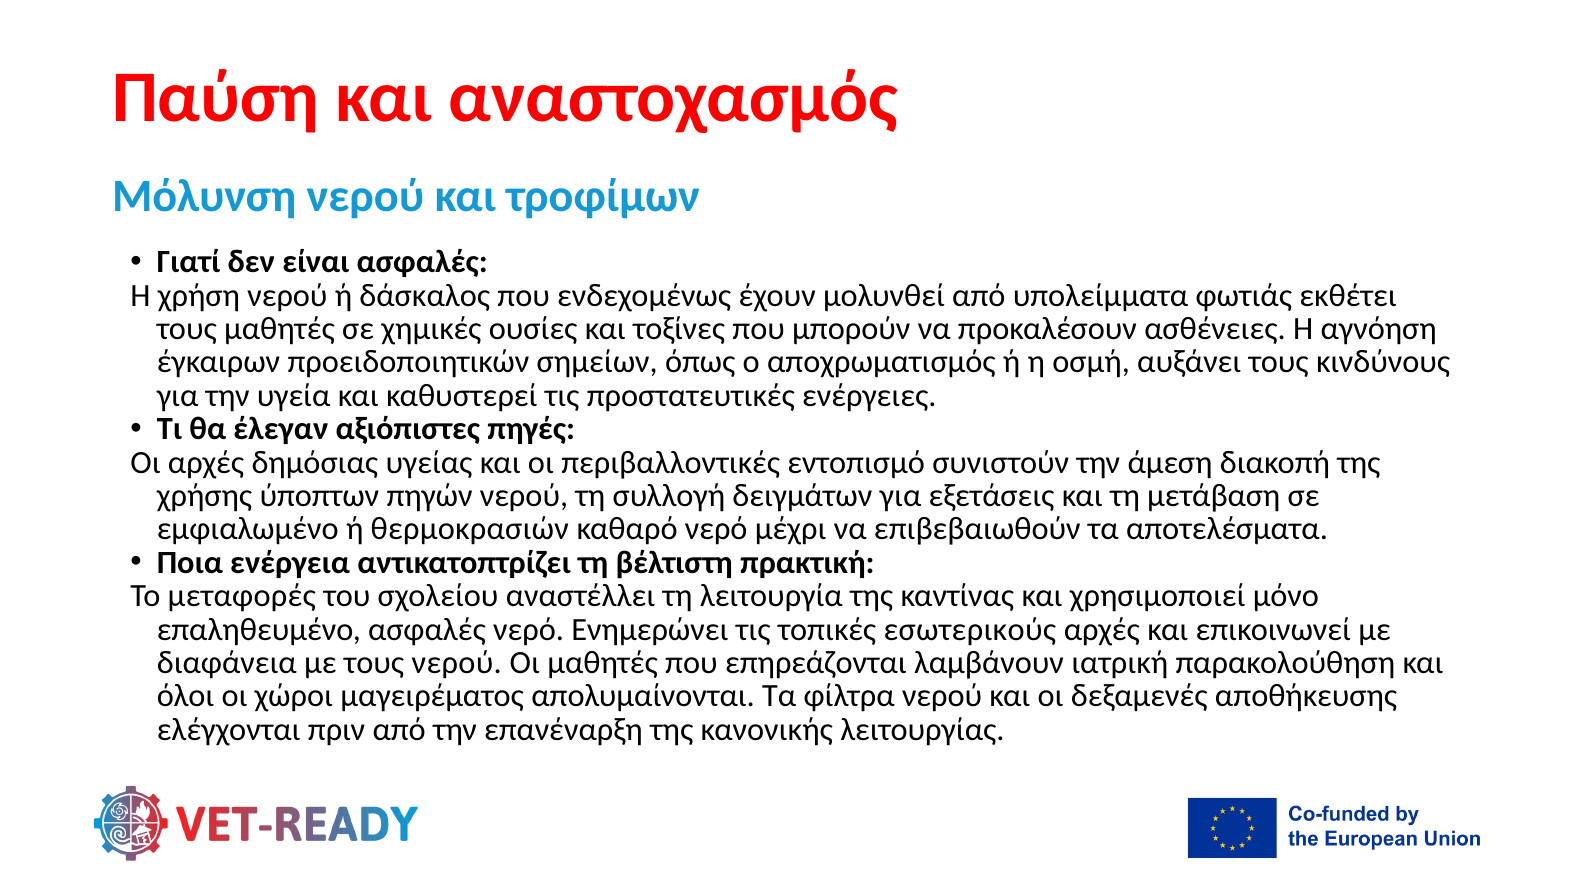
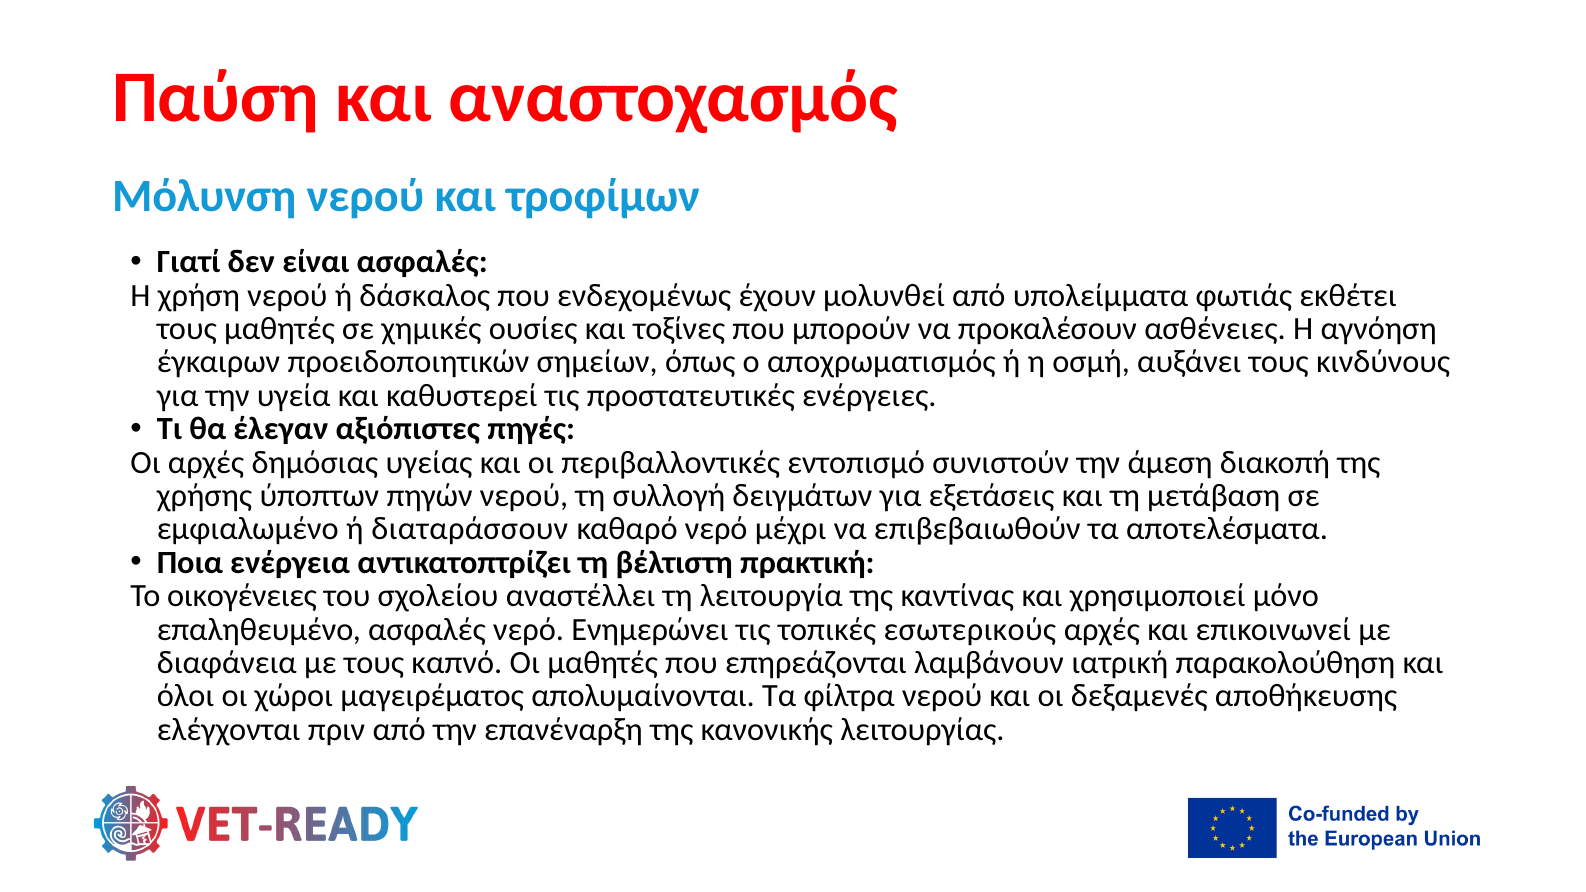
θερμοκρασιών: θερμοκρασιών -> διαταράσσουν (470, 529)
μεταφορές: μεταφορές -> οικογένειες (242, 596)
τους νερού: νερού -> καπνό (457, 663)
